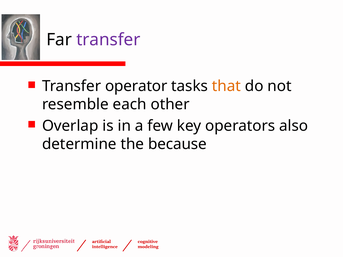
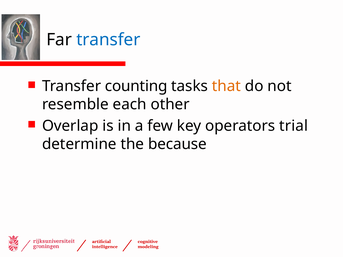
transfer colour: purple -> blue (108, 40)
operator: operator -> counting (136, 86)
also: also -> trial (294, 126)
